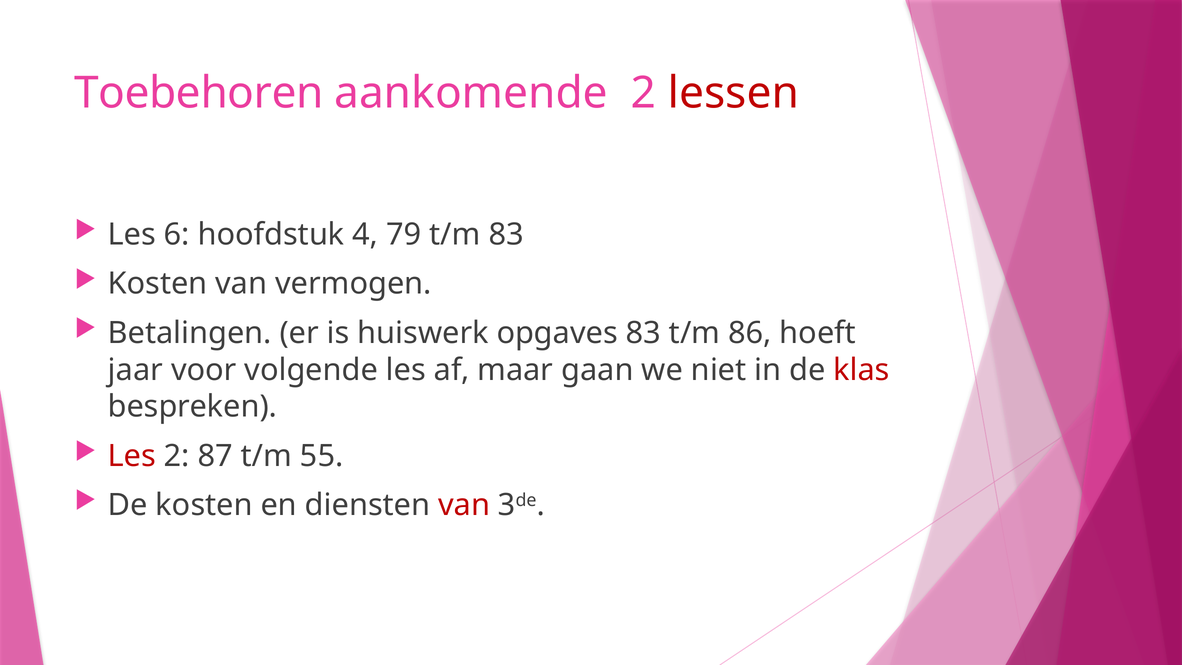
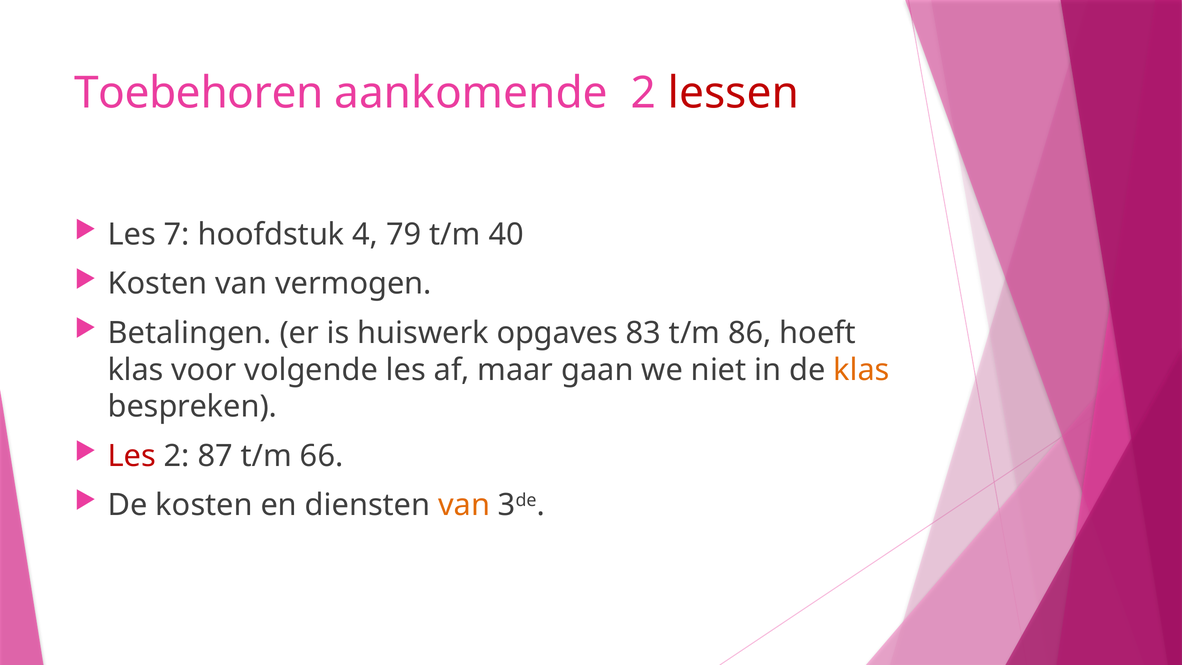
6: 6 -> 7 (177, 234)
t/m 83: 83 -> 40 (506, 234)
jaar: jaar -> klas (136, 370)
klas colour: red -> orange (862, 370)
55: 55 -> 66 (322, 456)
van colour: red -> orange (464, 505)
